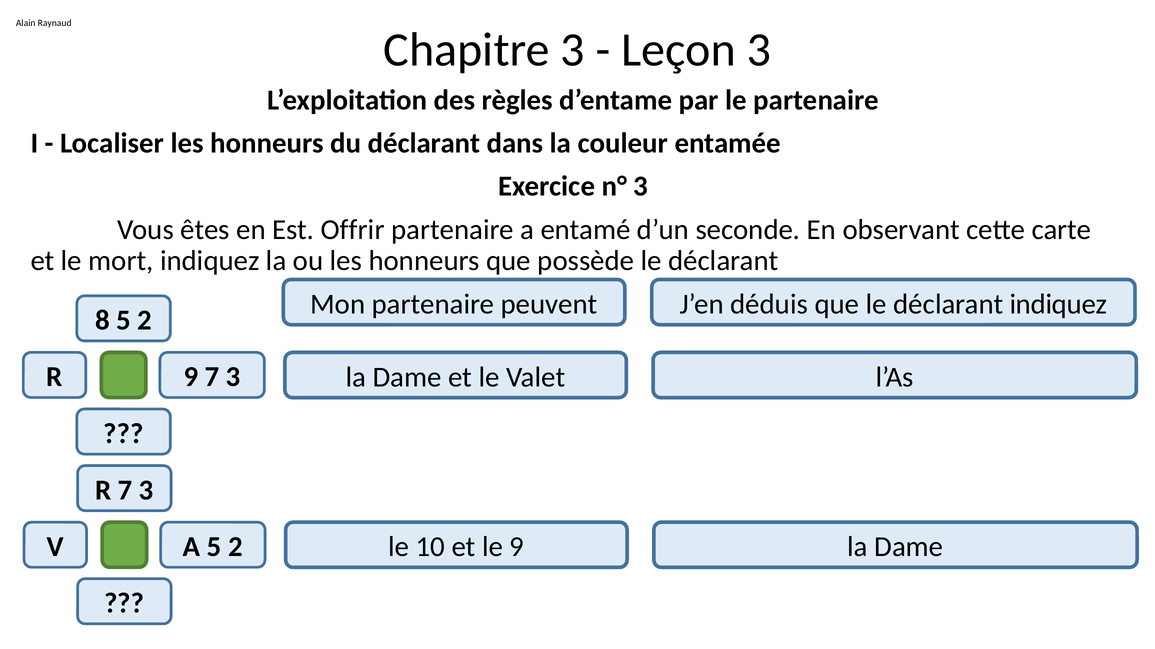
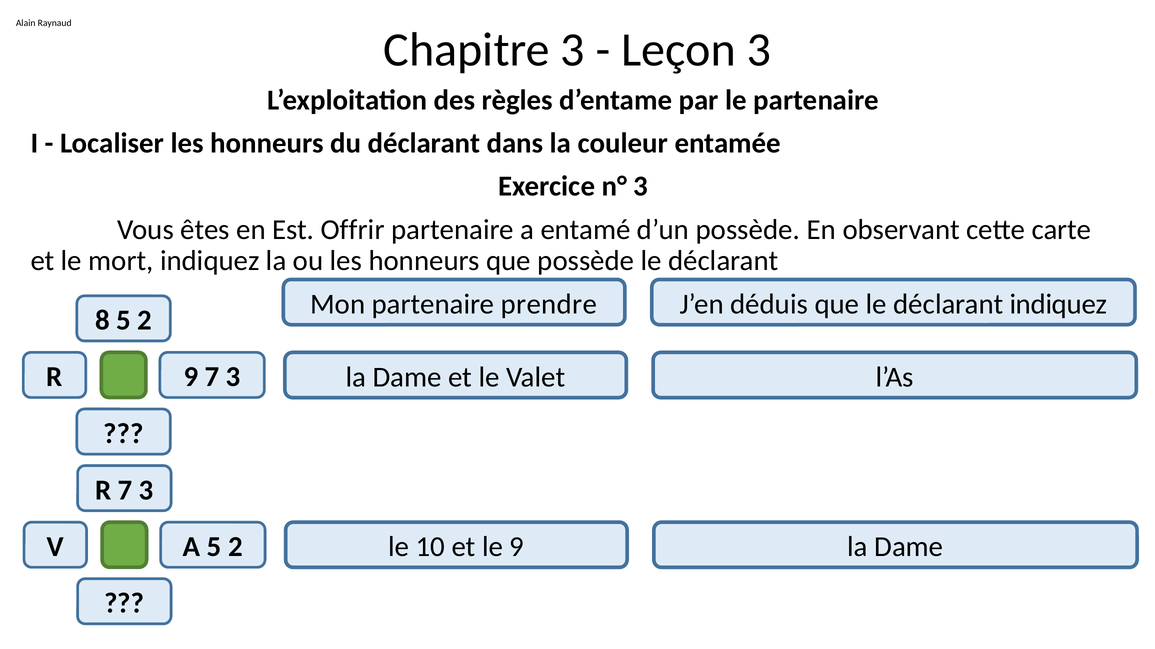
d’un seconde: seconde -> possède (748, 230)
peuvent: peuvent -> prendre (549, 304)
